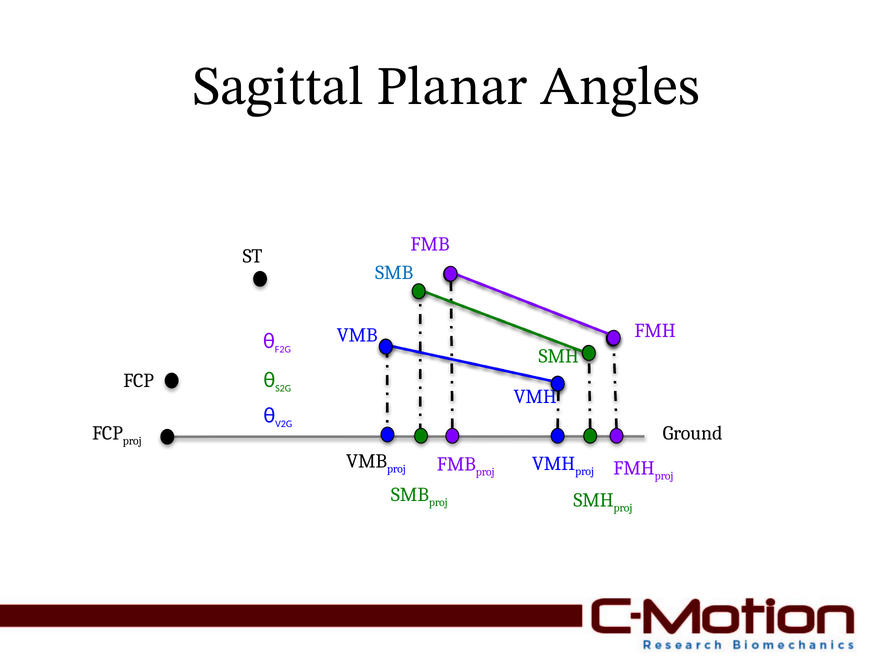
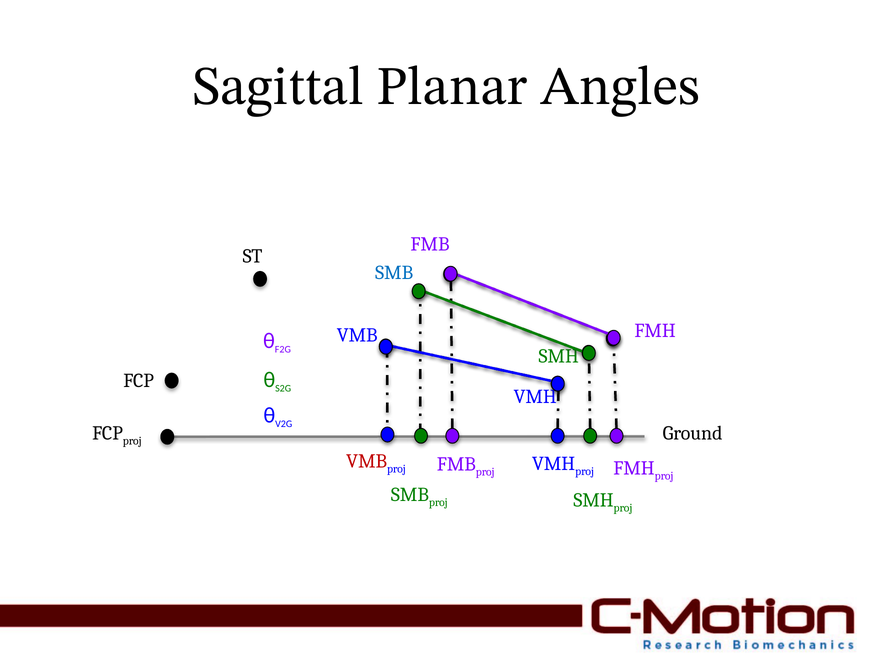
VMB colour: black -> red (367, 461)
